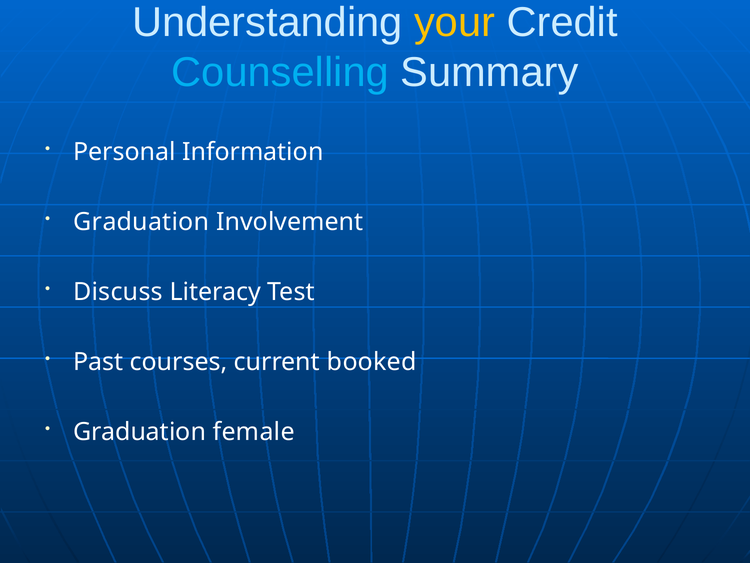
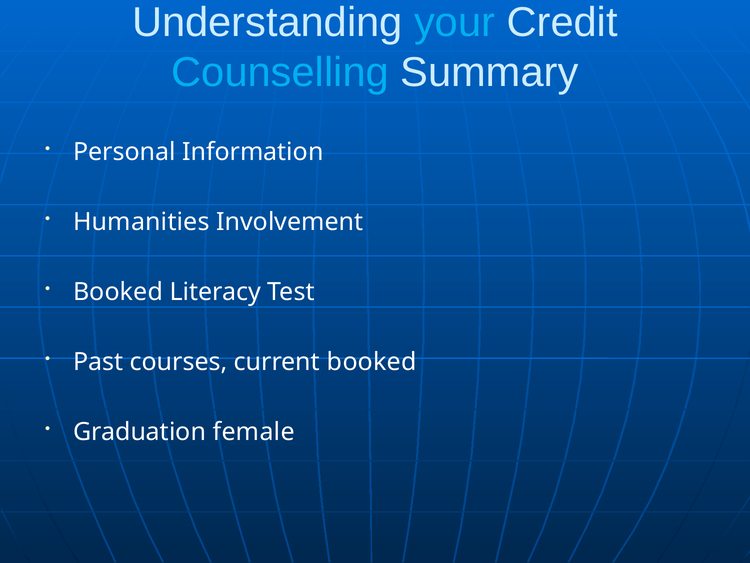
your colour: yellow -> light blue (455, 22)
Graduation: Graduation -> Humanities (141, 222)
Discuss: Discuss -> Booked (118, 292)
